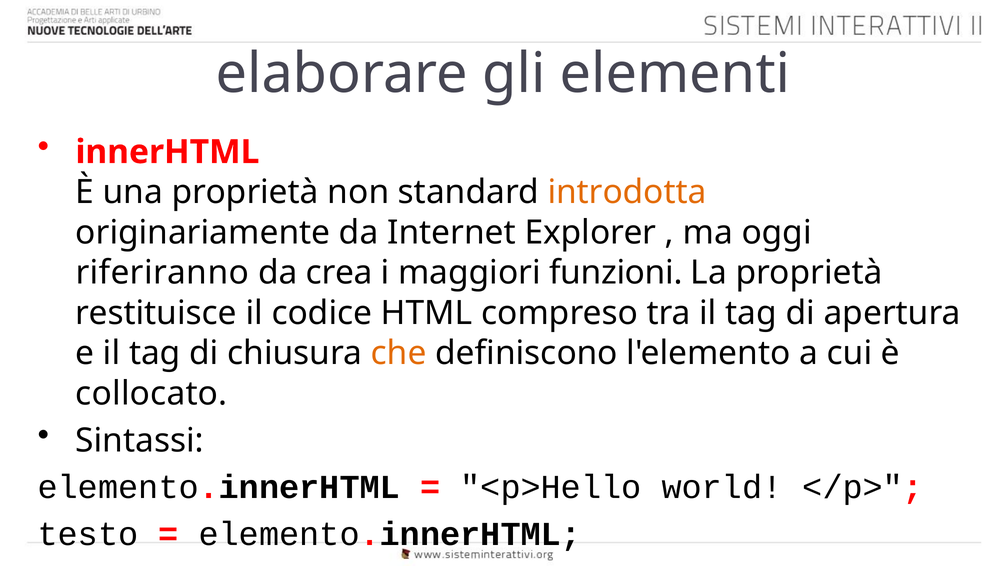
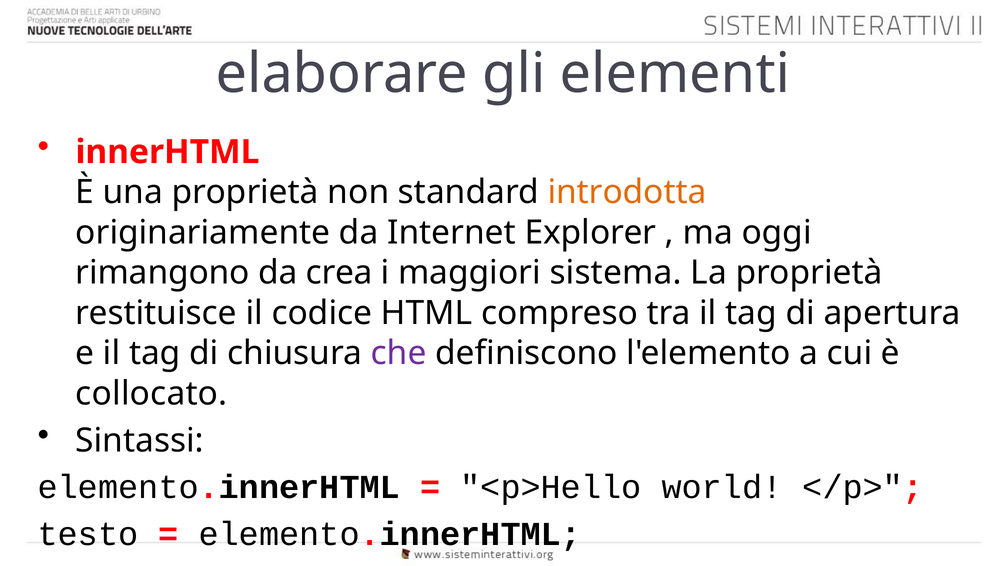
riferiranno: riferiranno -> rimangono (163, 273)
funzioni: funzioni -> sistema (616, 273)
che colour: orange -> purple (399, 353)
